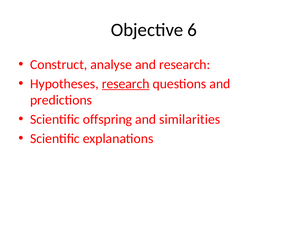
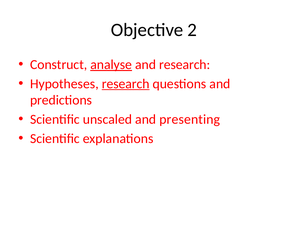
6: 6 -> 2 (192, 30)
analyse underline: none -> present (111, 65)
offspring: offspring -> unscaled (107, 119)
similarities: similarities -> presenting (190, 119)
